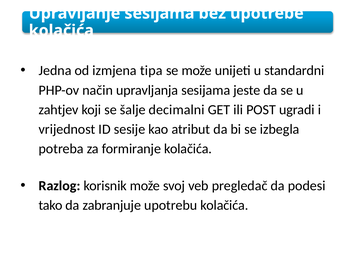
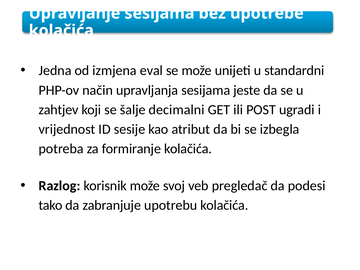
tipa: tipa -> eval (151, 71)
